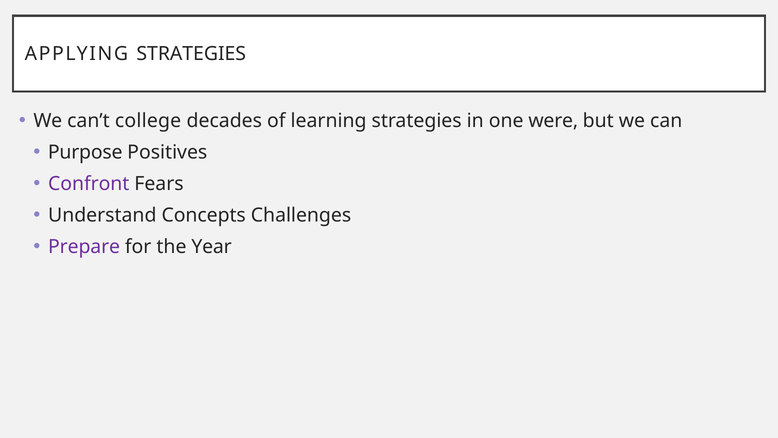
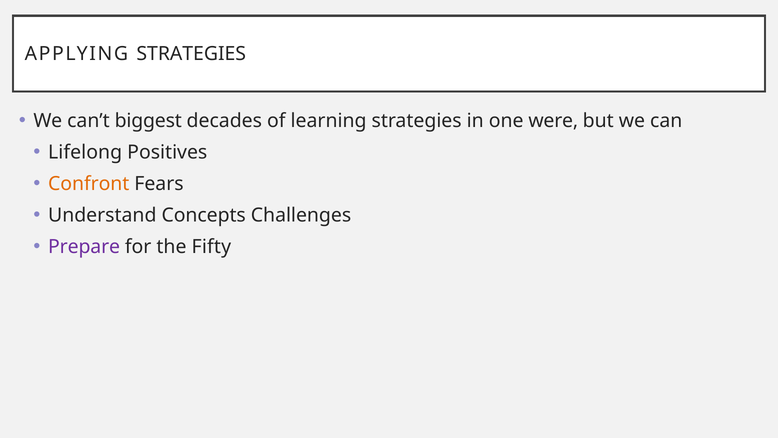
college: college -> biggest (148, 121)
Purpose: Purpose -> Lifelong (85, 152)
Confront colour: purple -> orange (89, 184)
Year: Year -> Fifty (211, 247)
